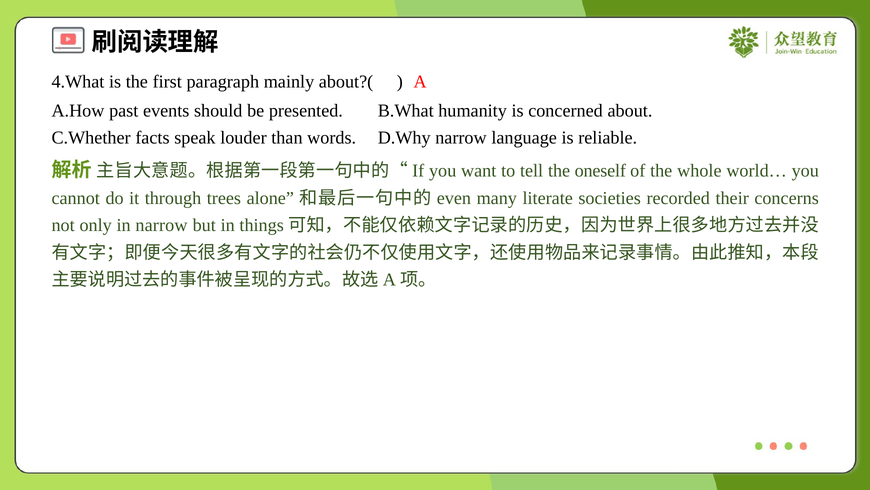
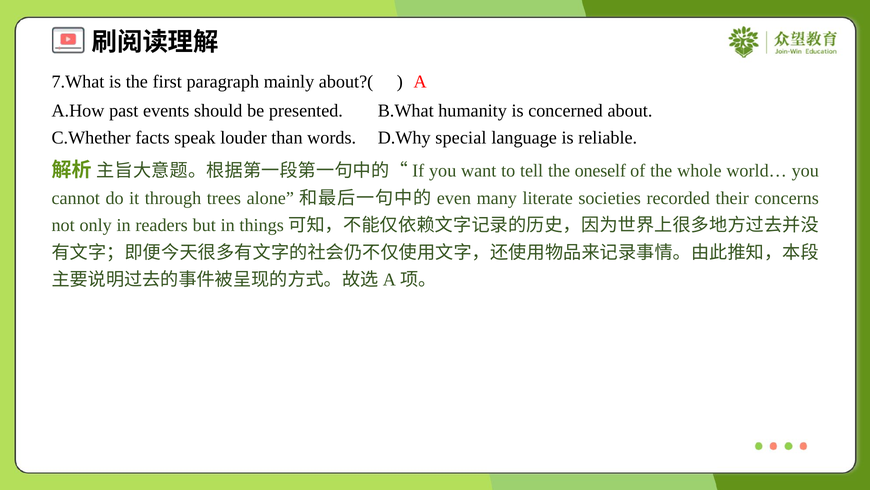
4.What: 4.What -> 7.What (78, 81)
D.Why narrow: narrow -> special (461, 138)
in narrow: narrow -> readers (162, 225)
